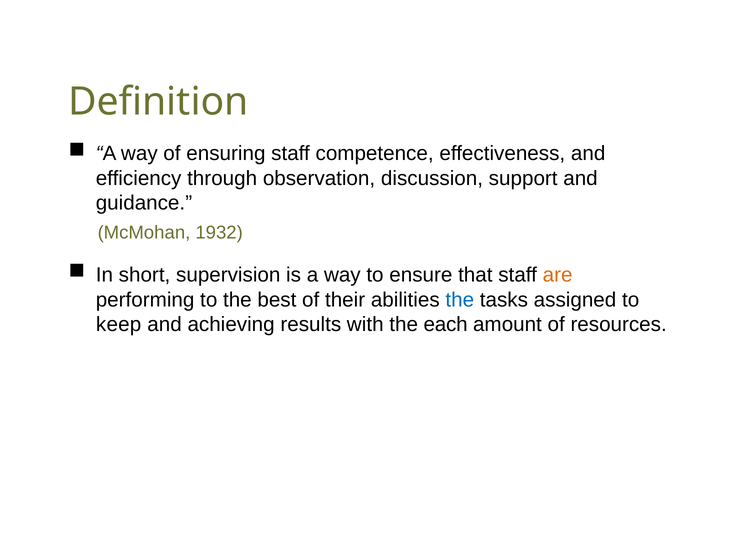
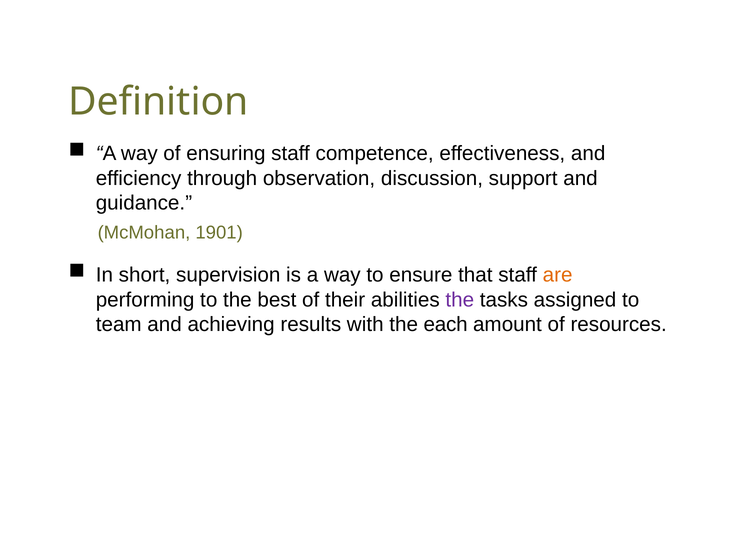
1932: 1932 -> 1901 (219, 233)
the colour: blue -> purple (460, 299)
keep: keep -> team (119, 324)
